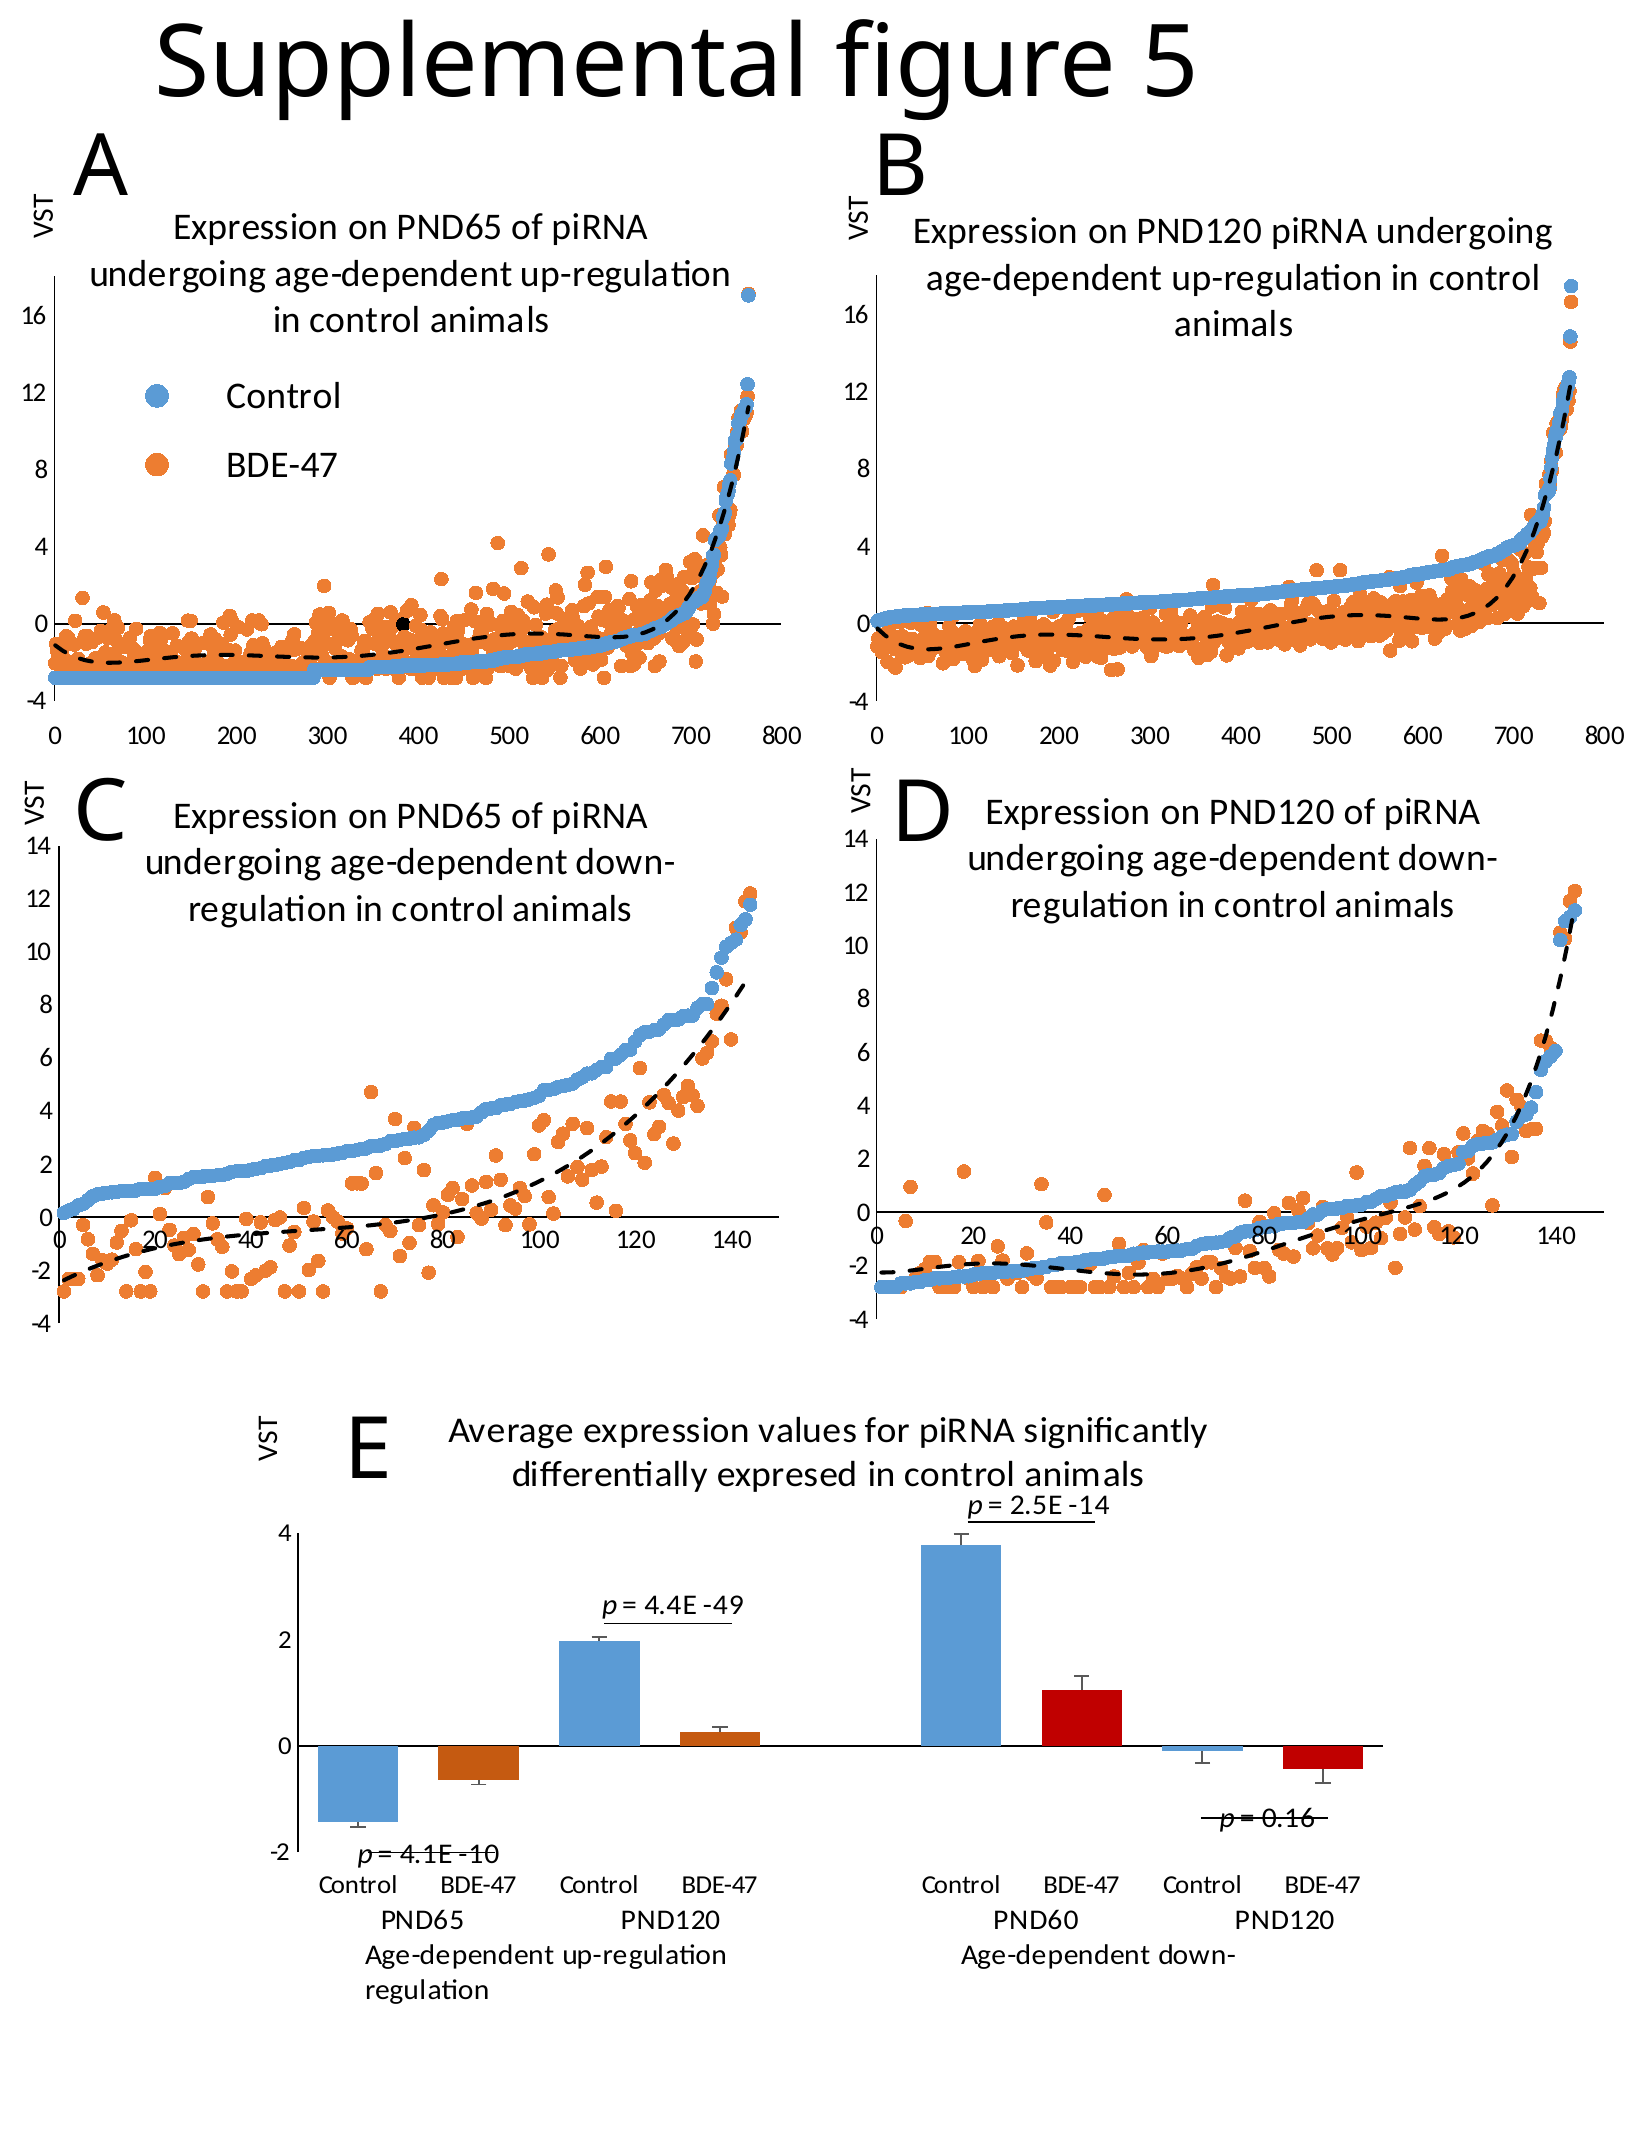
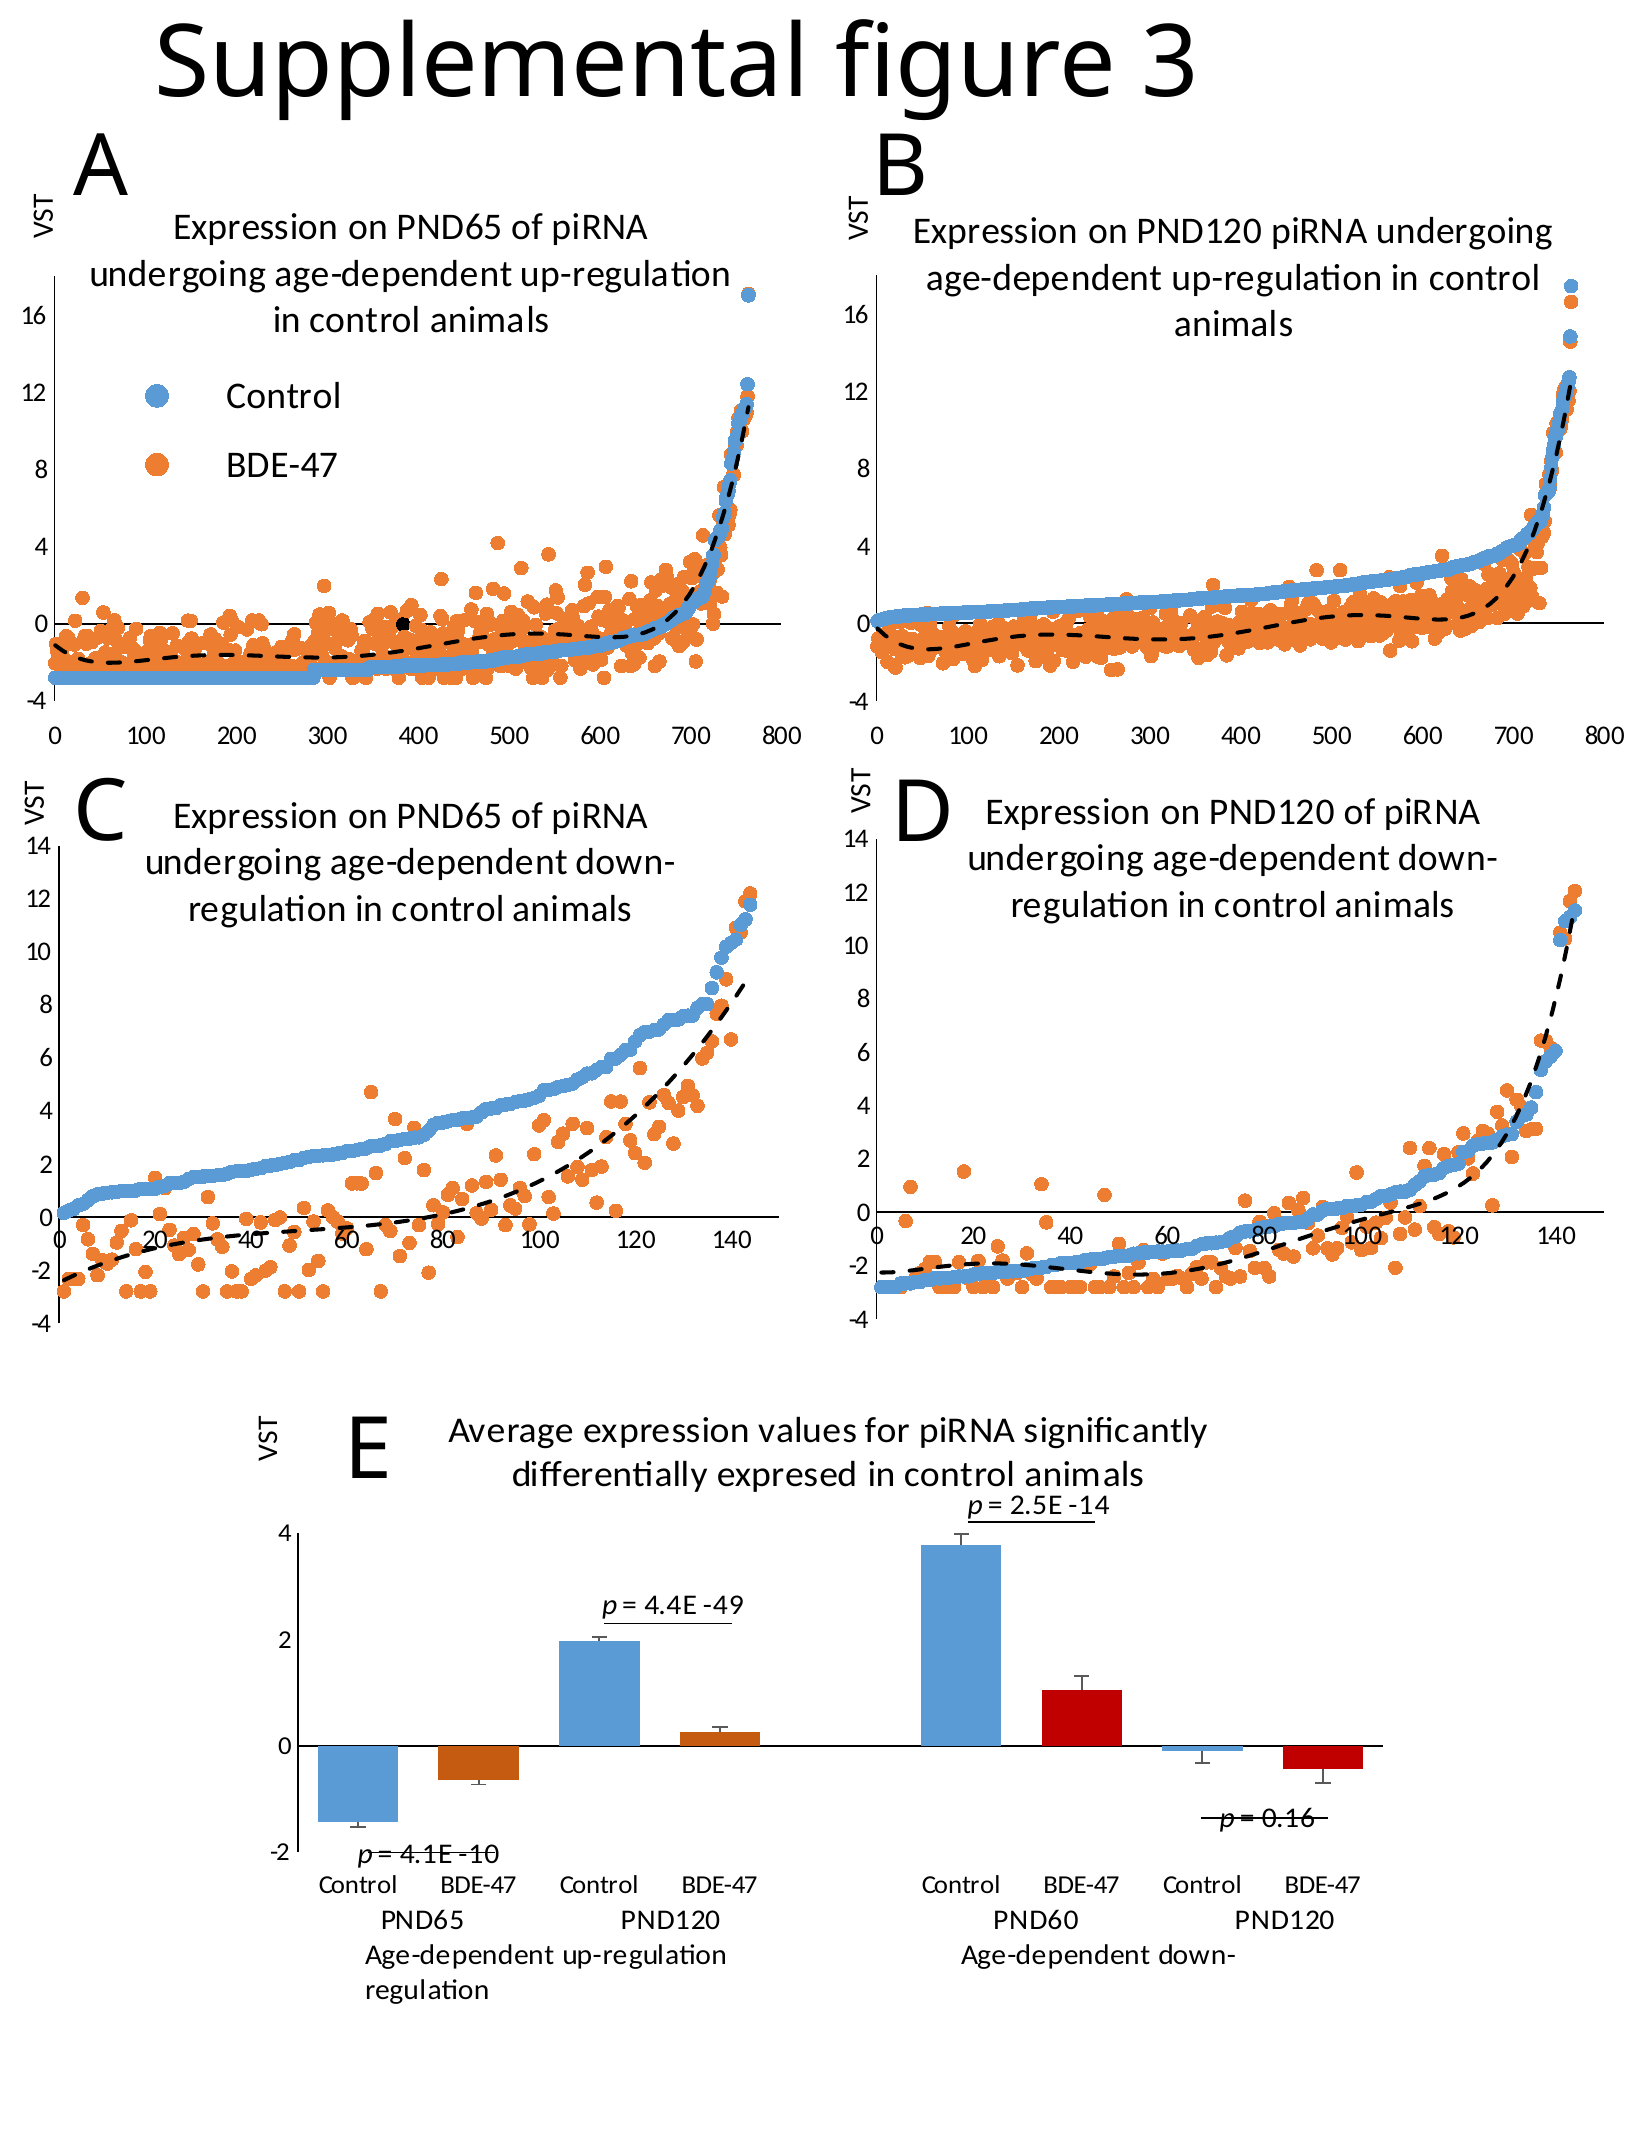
5: 5 -> 3 (1171, 63)
